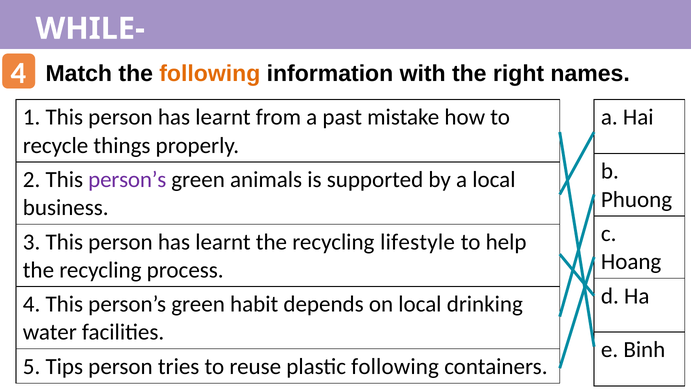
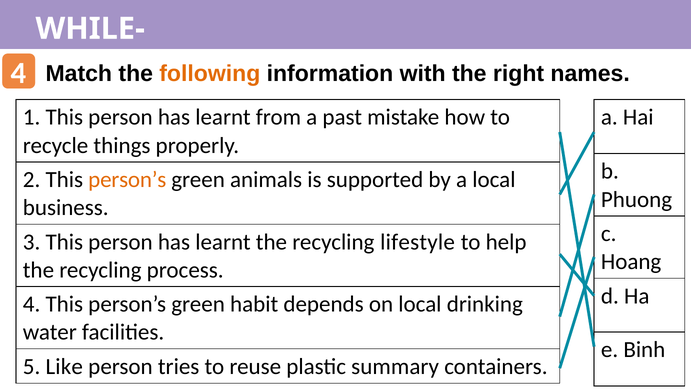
person’s colour: purple -> orange (127, 180)
Tips: Tips -> Like (64, 366)
plastic following: following -> summary (395, 366)
